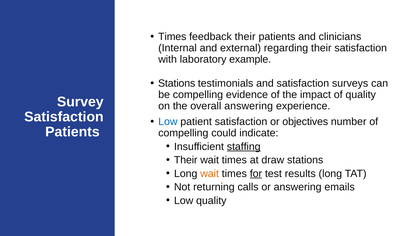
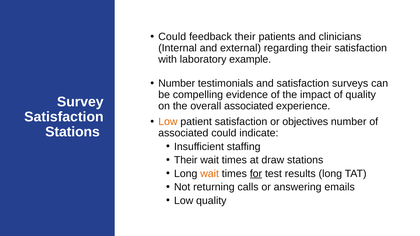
Times: Times -> Could (172, 37)
Stations: Stations -> Number (177, 84)
overall answering: answering -> associated (249, 106)
Low colour: blue -> orange (168, 122)
Patients: Patients -> Stations (73, 132)
compelling: compelling -> associated (183, 133)
staffing underline: present -> none (244, 147)
